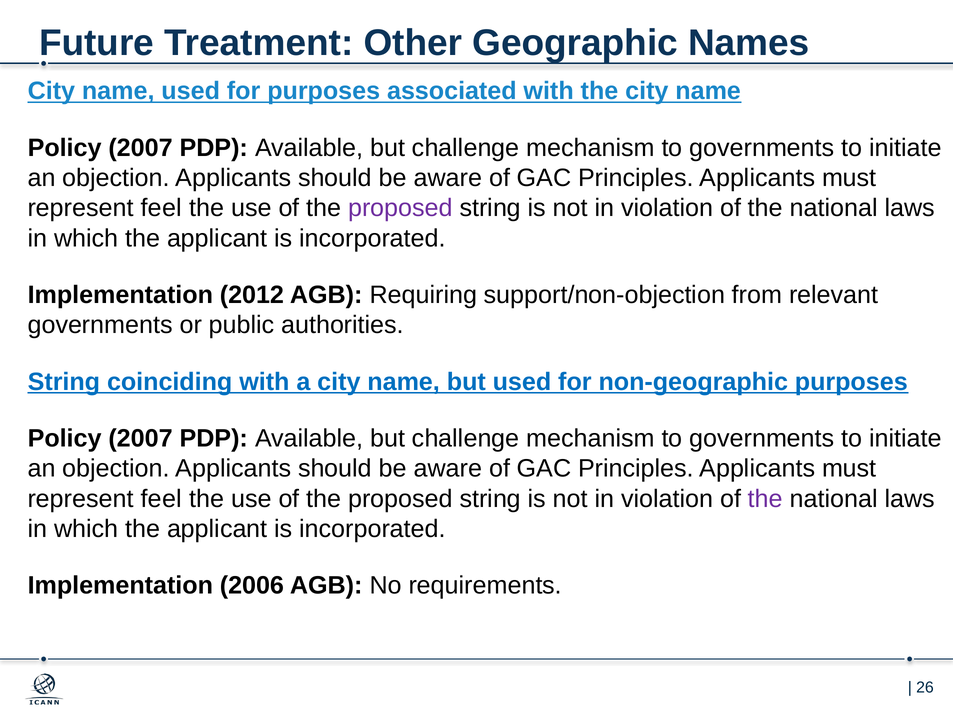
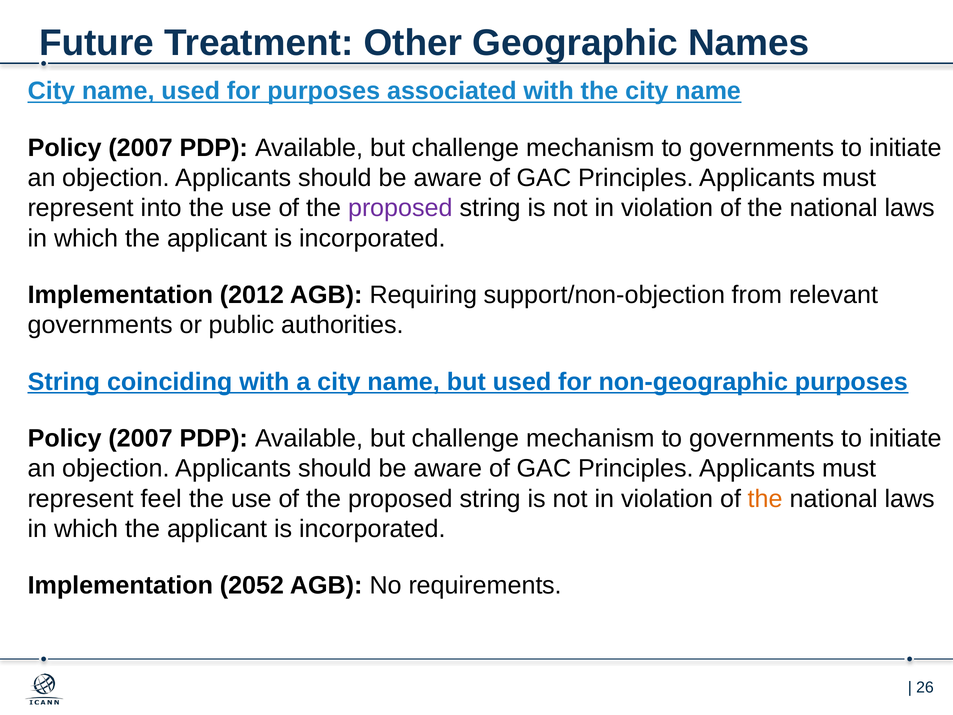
feel: feel -> into (161, 208)
the colour: purple -> orange (765, 499)
2006: 2006 -> 2052 (252, 585)
